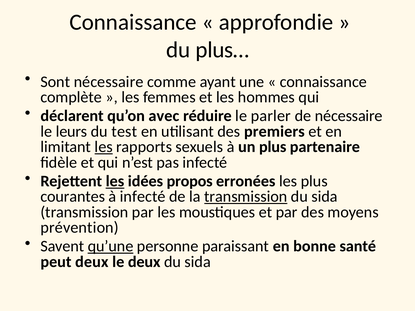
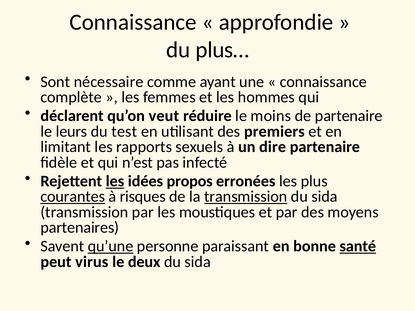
avec: avec -> veut (164, 116)
parler: parler -> moins (271, 116)
de nécessaire: nécessaire -> partenaire (349, 116)
les underline: present -> none (104, 147)
un plus: plus -> dire (273, 147)
courantes underline: none -> present (73, 197)
à infecté: infecté -> risques (143, 197)
prévention: prévention -> partenaires (80, 228)
santé underline: none -> present (358, 247)
peut deux: deux -> virus (92, 262)
